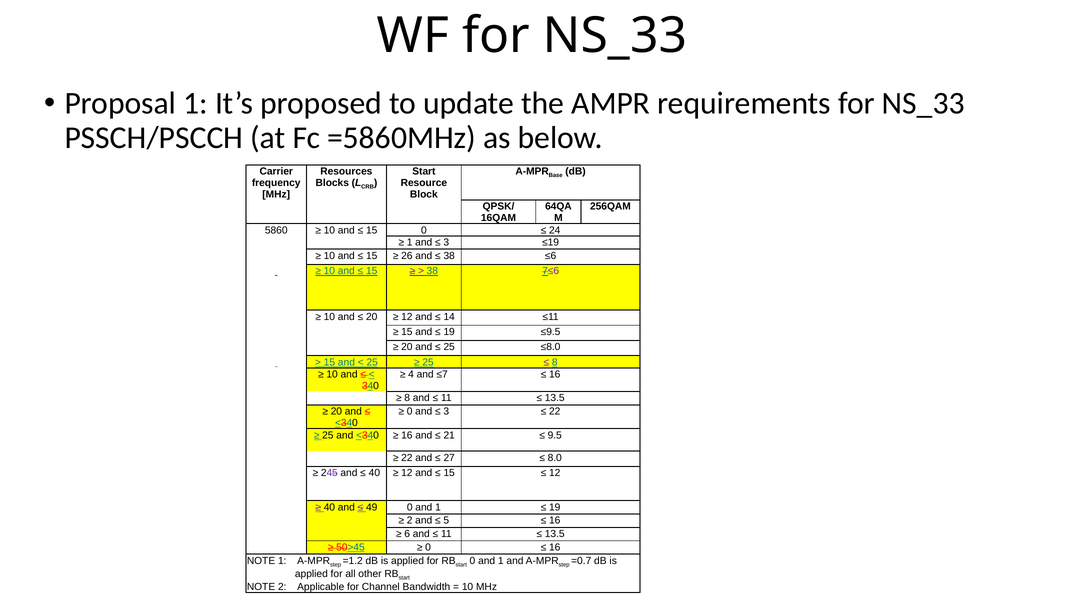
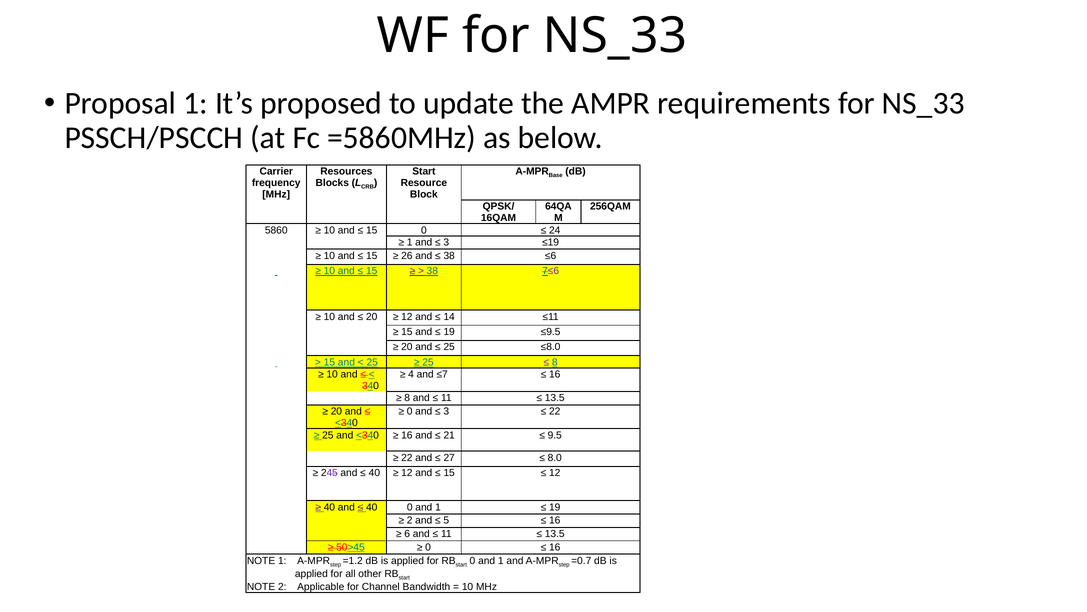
49: 49 -> 40 (372, 507)
